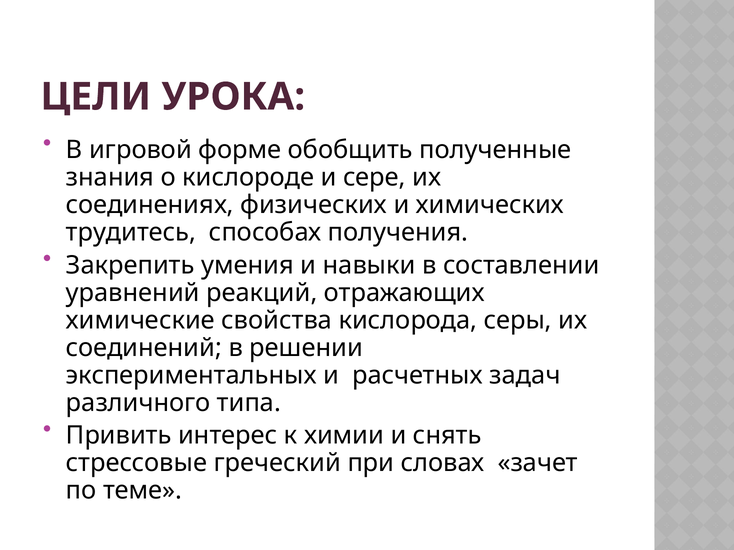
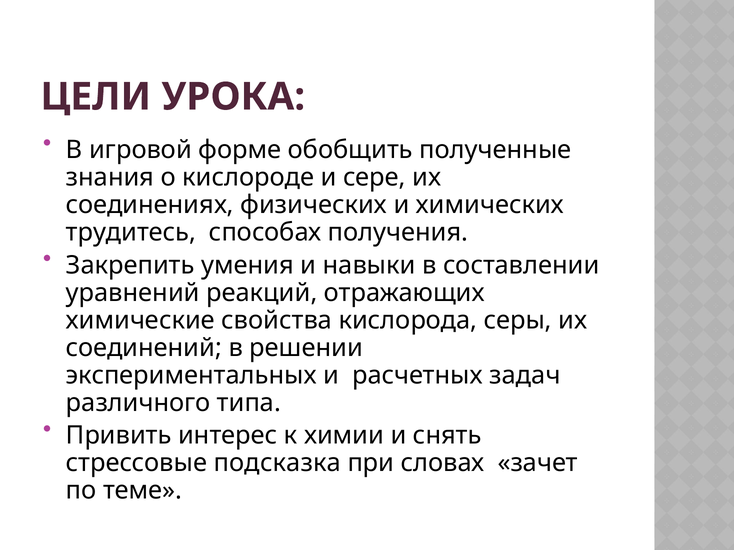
греческий: греческий -> подсказка (277, 463)
